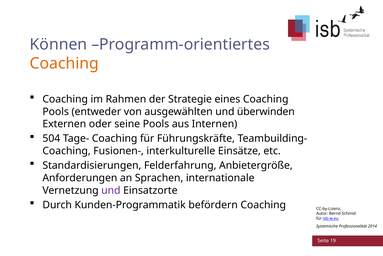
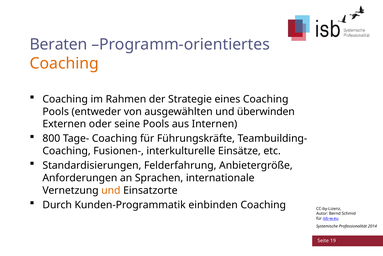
Können: Können -> Beraten (59, 44)
504: 504 -> 800 (51, 138)
und colour: purple -> orange (111, 190)
befördern: befördern -> einbinden (213, 205)
